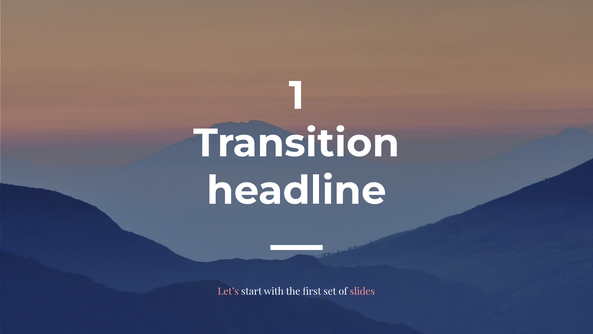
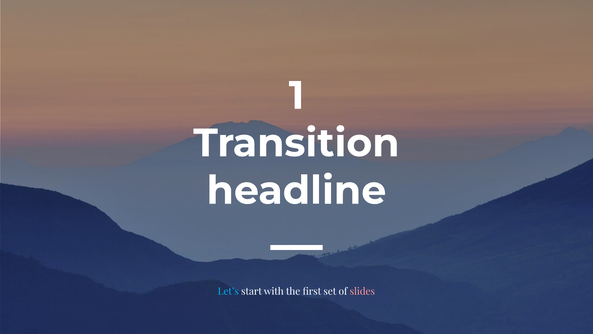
Let’s colour: pink -> light blue (228, 291)
